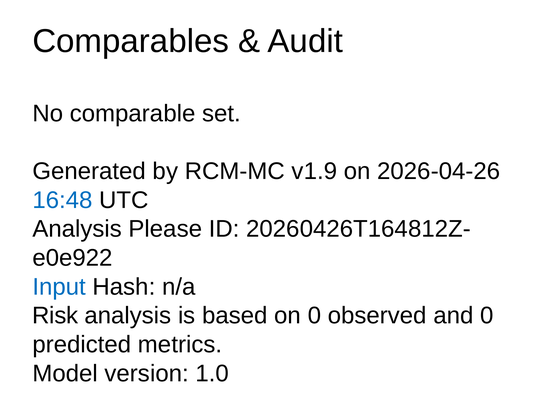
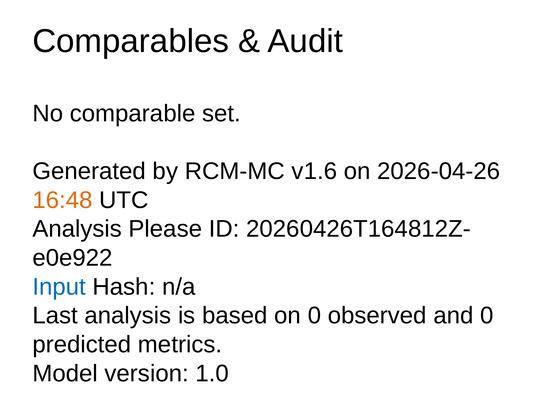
v1.9: v1.9 -> v1.6 (314, 171)
16:48 colour: blue -> orange (62, 200)
Risk: Risk -> Last (55, 315)
